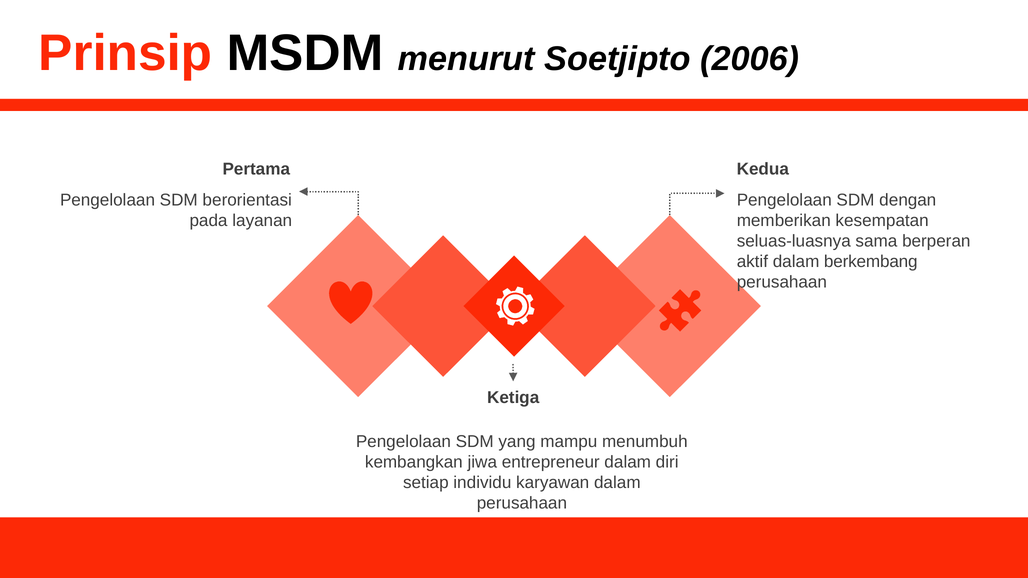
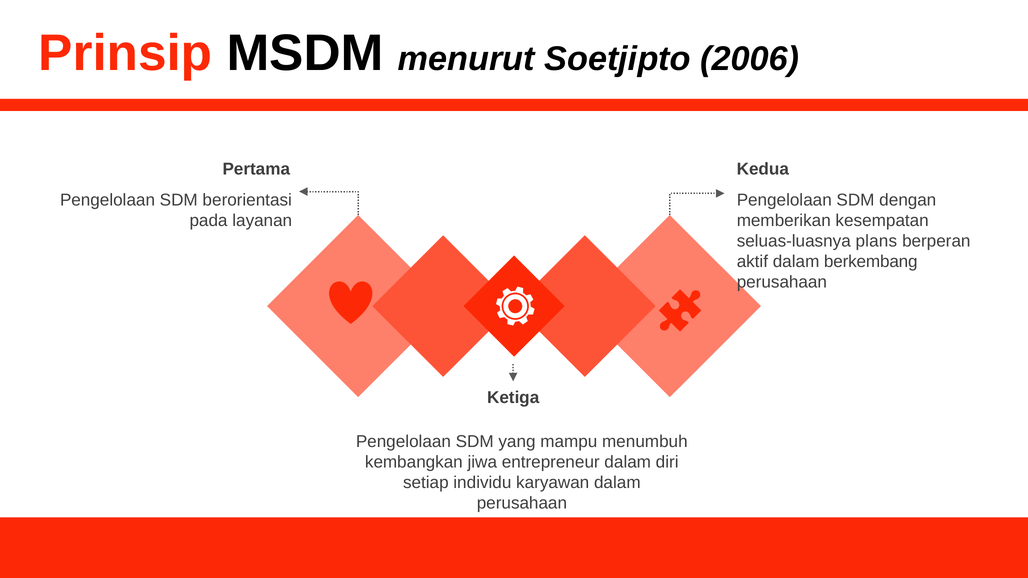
sama: sama -> plans (876, 241)
